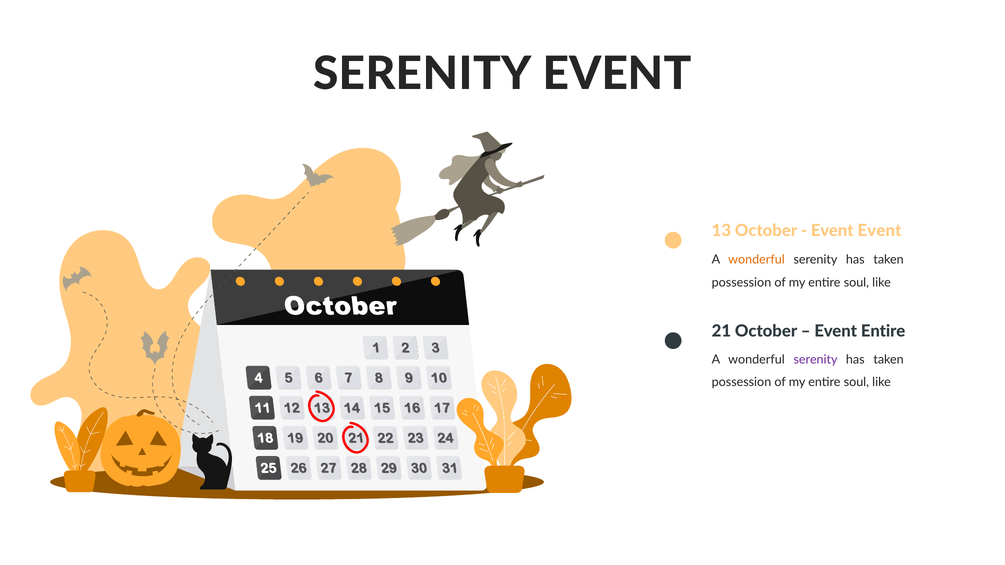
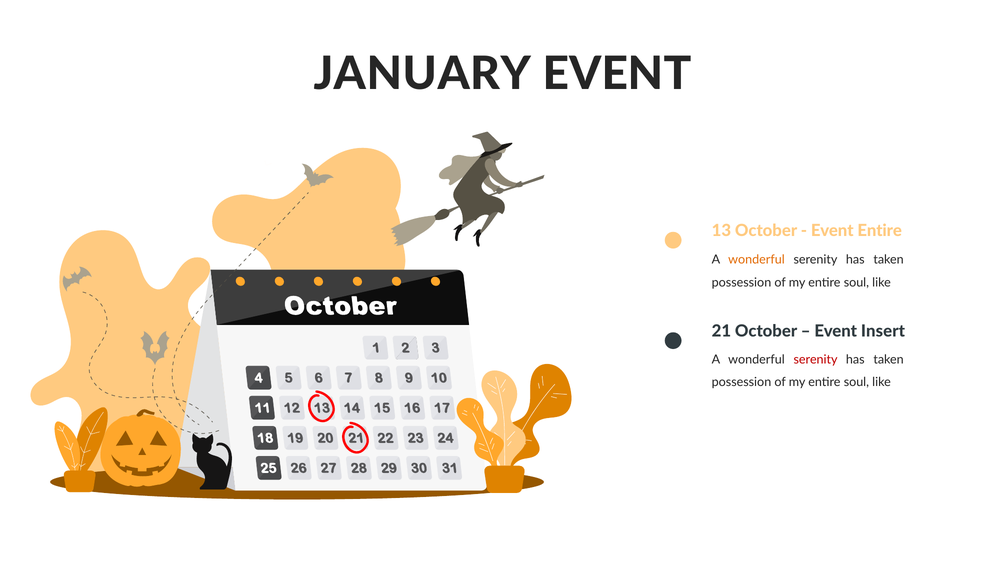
SERENITY: SERENITY -> JANUARY (422, 74)
Event Event: Event -> Entire (880, 231)
Event Entire: Entire -> Insert (883, 331)
serenity colour: purple -> red (815, 360)
